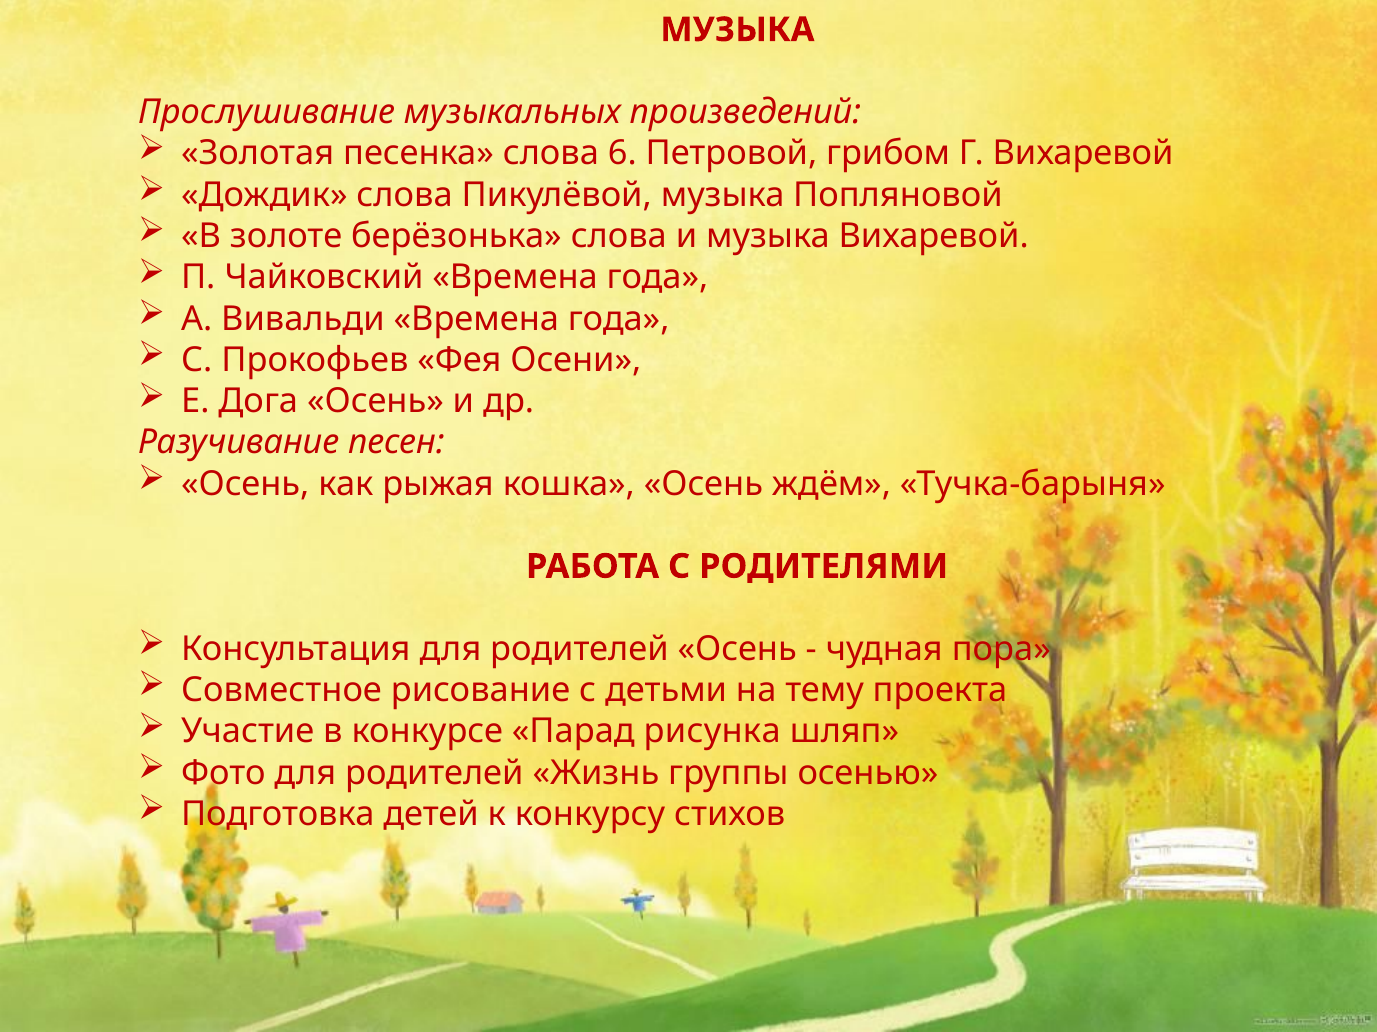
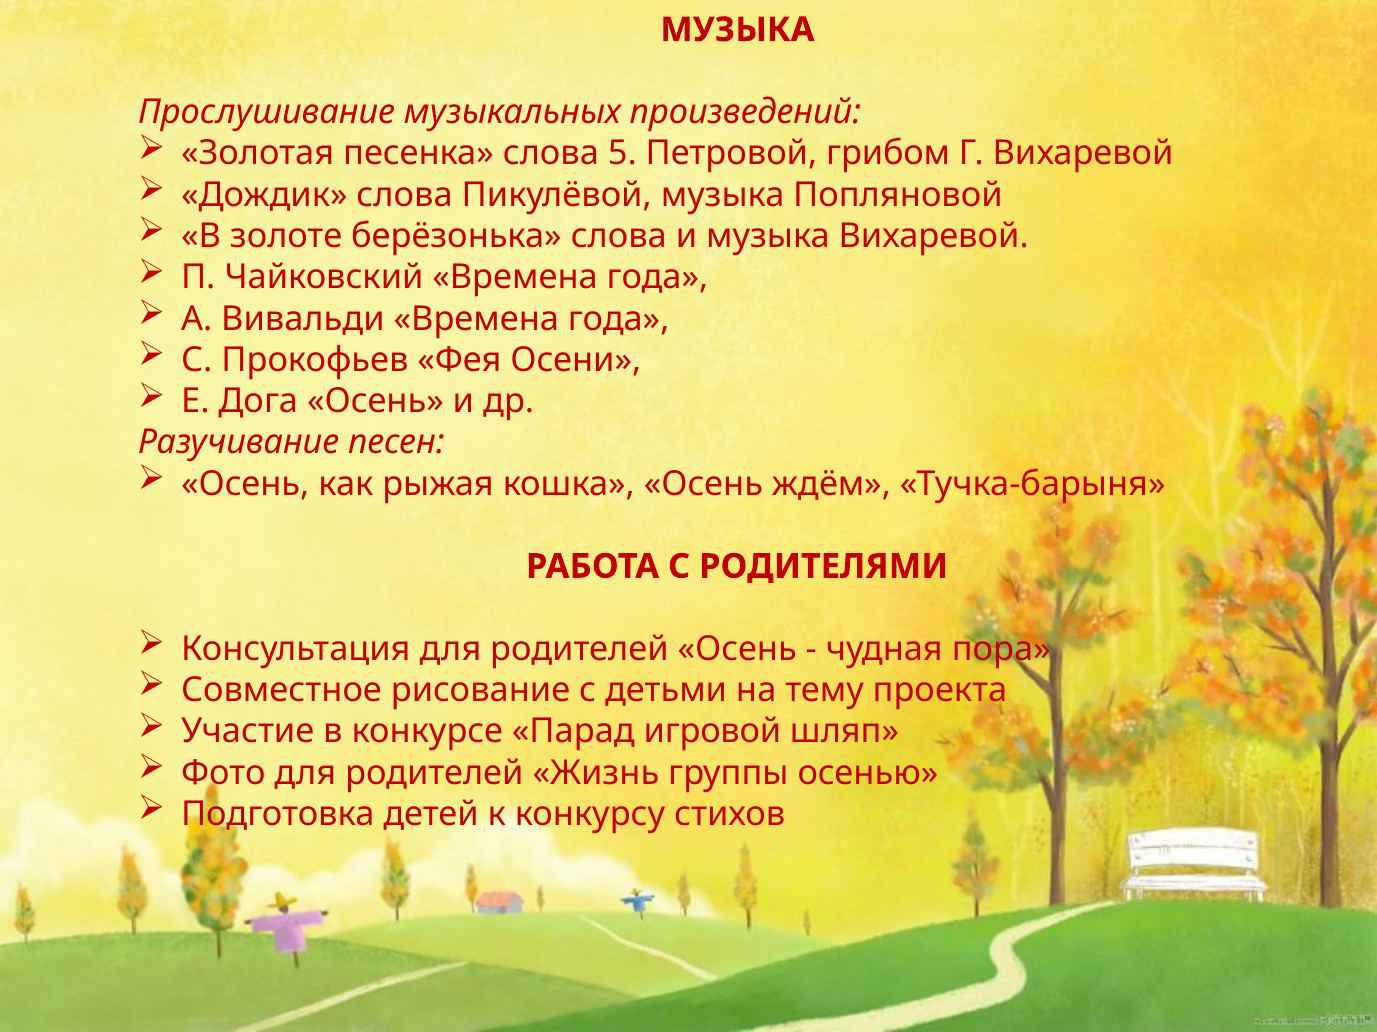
6: 6 -> 5 (622, 154)
рисунка: рисунка -> игровой (712, 732)
